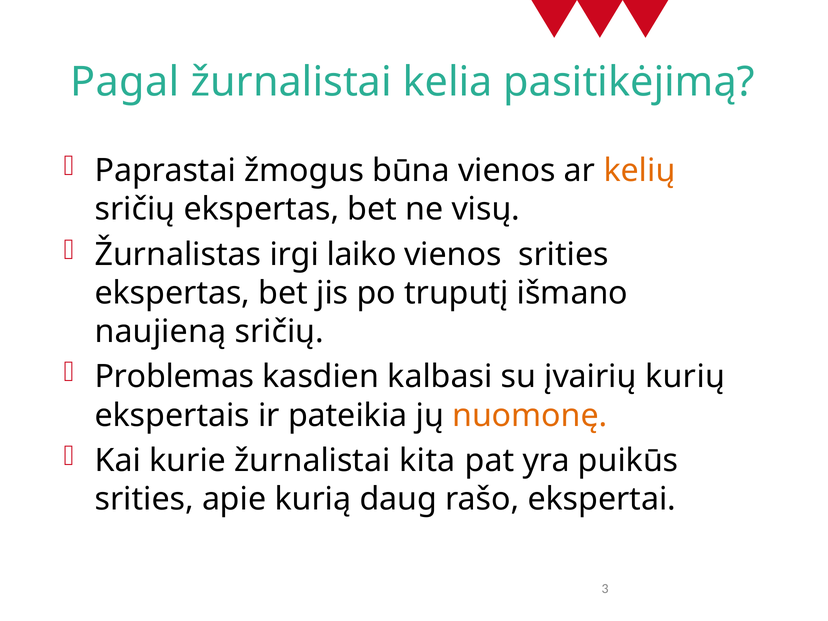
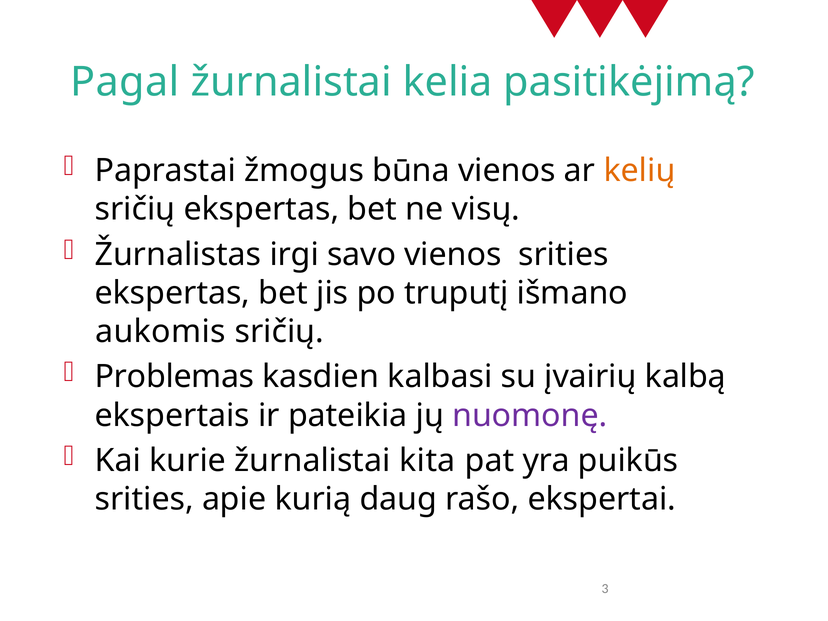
laiko: laiko -> savo (362, 254)
naujieną: naujieną -> aukomis (160, 332)
kurių: kurių -> kalbą (685, 377)
nuomonę colour: orange -> purple (530, 415)
